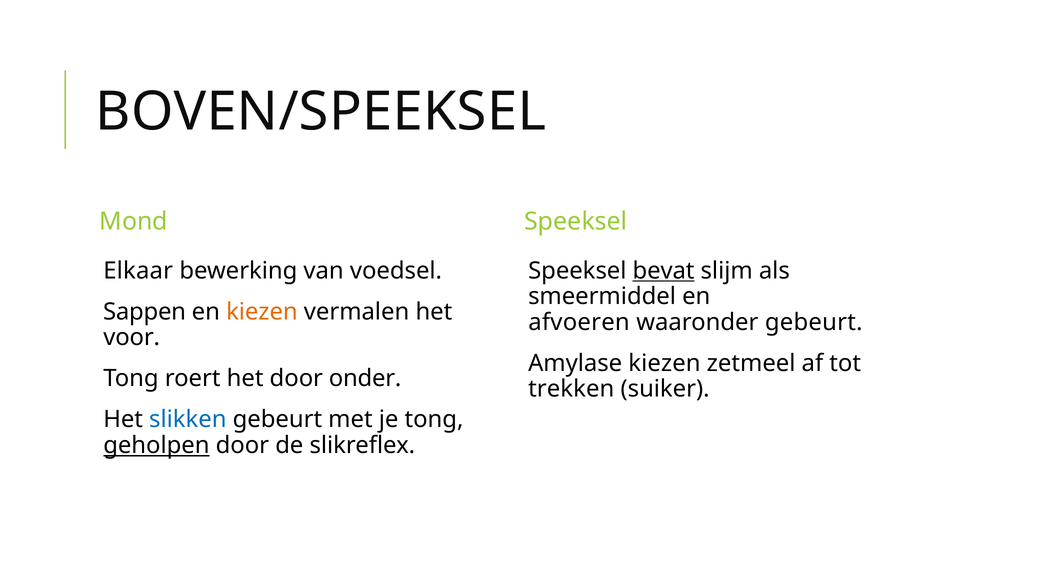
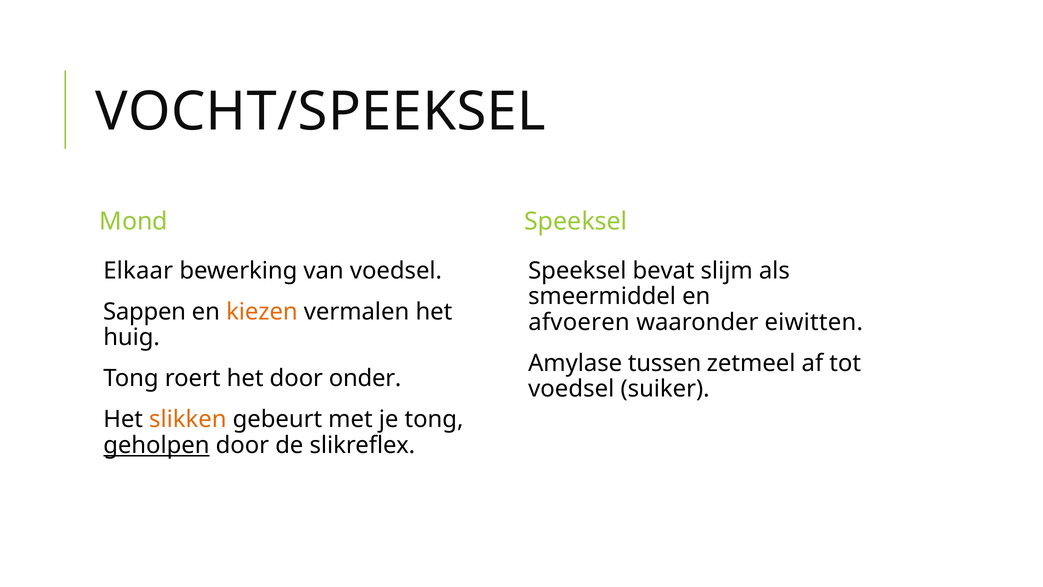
BOVEN/SPEEKSEL: BOVEN/SPEEKSEL -> VOCHT/SPEEKSEL (321, 112)
bevat underline: present -> none (664, 271)
waaronder gebeurt: gebeurt -> eiwitten (814, 322)
voor: voor -> huig (132, 337)
Amylase kiezen: kiezen -> tussen (665, 363)
trekken: trekken -> voedsel (571, 389)
slikken colour: blue -> orange (188, 419)
